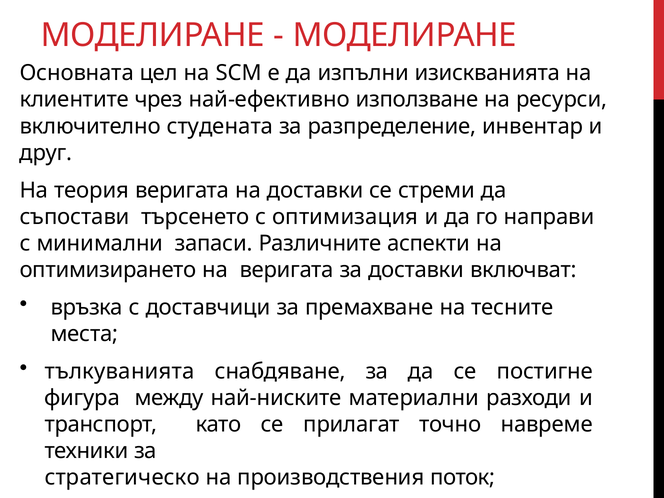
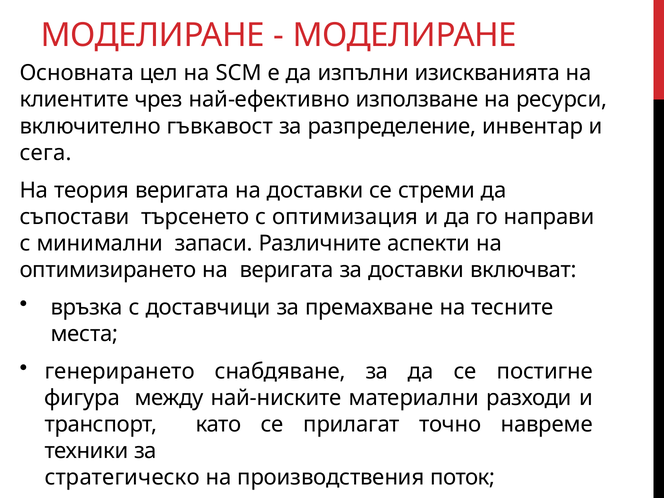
студената: студената -> гъвкавост (220, 126)
друг: друг -> сега (46, 153)
тълкуванията: тълкуванията -> генерирането (120, 371)
